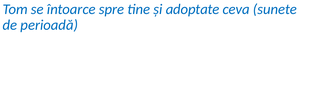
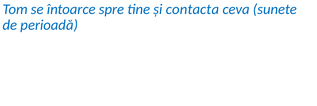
adoptate: adoptate -> contacta (192, 9)
